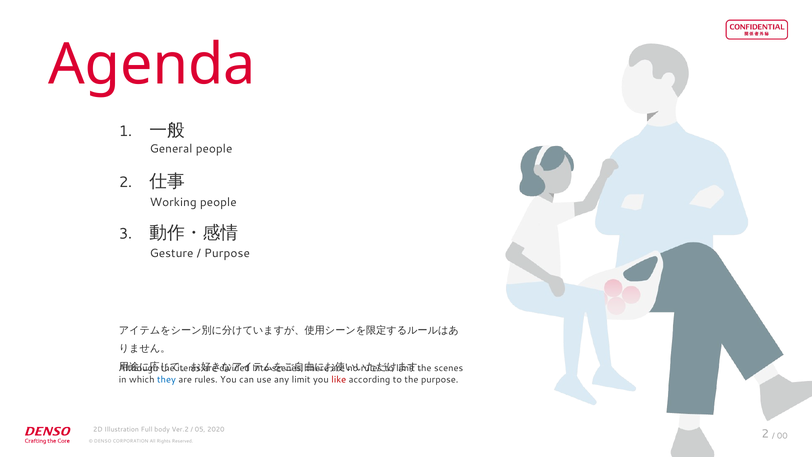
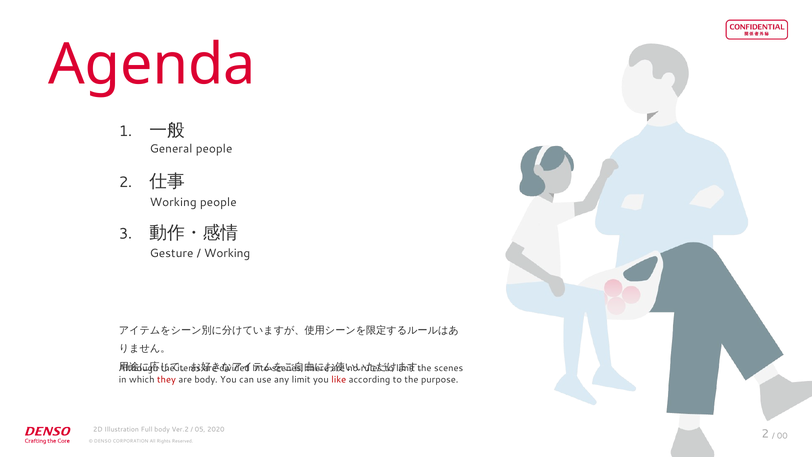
Purpose: Purpose -> Working (227, 253)
they colour: blue -> red (166, 379)
are rules: rules -> body (206, 379)
